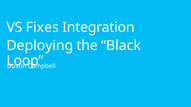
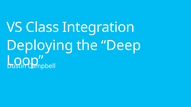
Fixes: Fixes -> Class (42, 27)
Black: Black -> Deep (121, 46)
